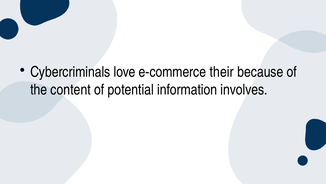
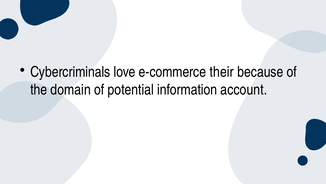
content: content -> domain (71, 89)
involves: involves -> account (244, 89)
